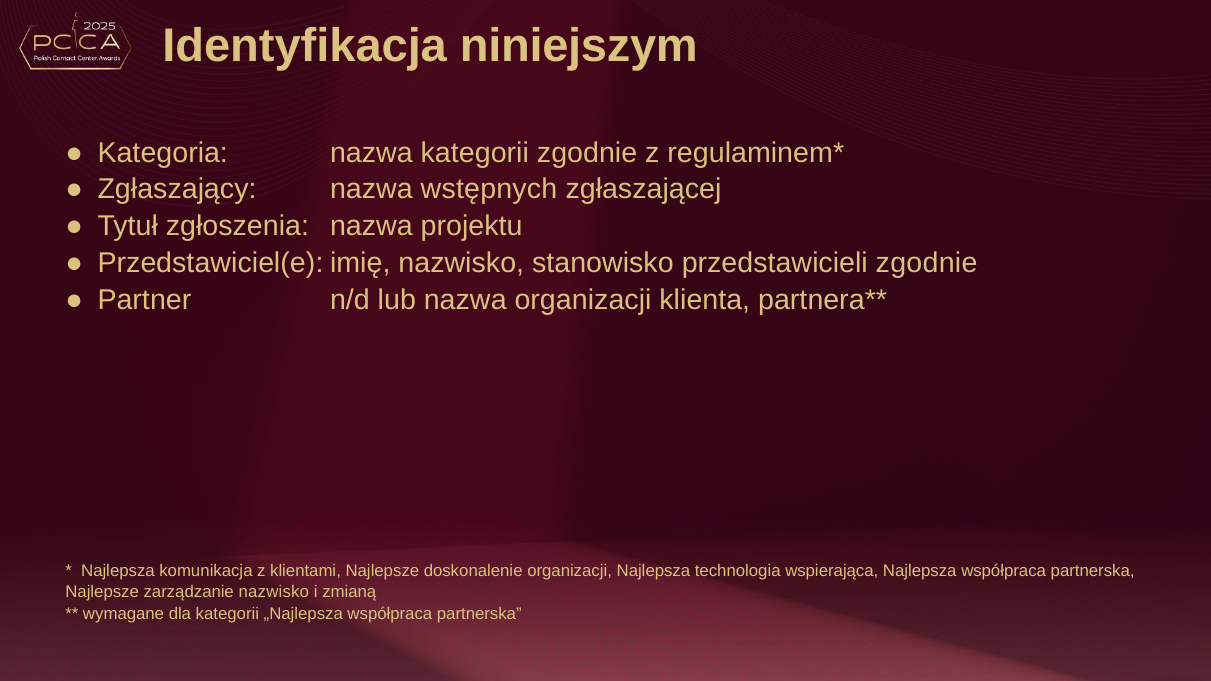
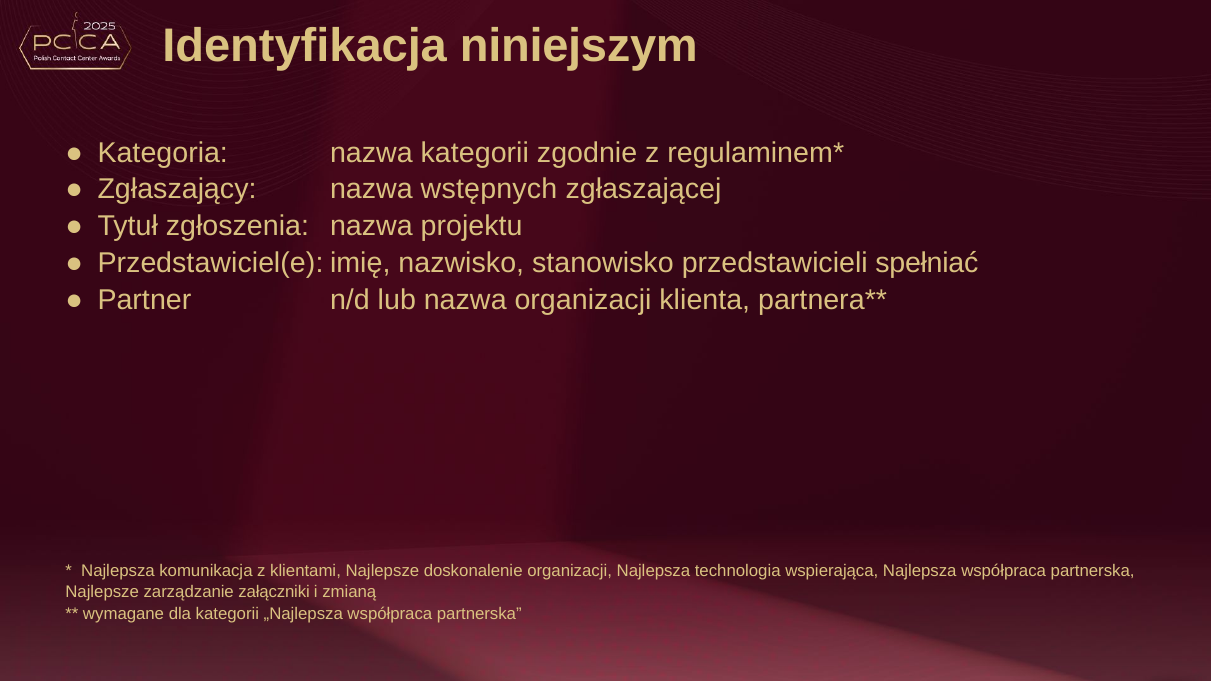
przedstawicieli zgodnie: zgodnie -> spełniać (927, 263)
zarządzanie nazwisko: nazwisko -> załączniki (274, 592)
